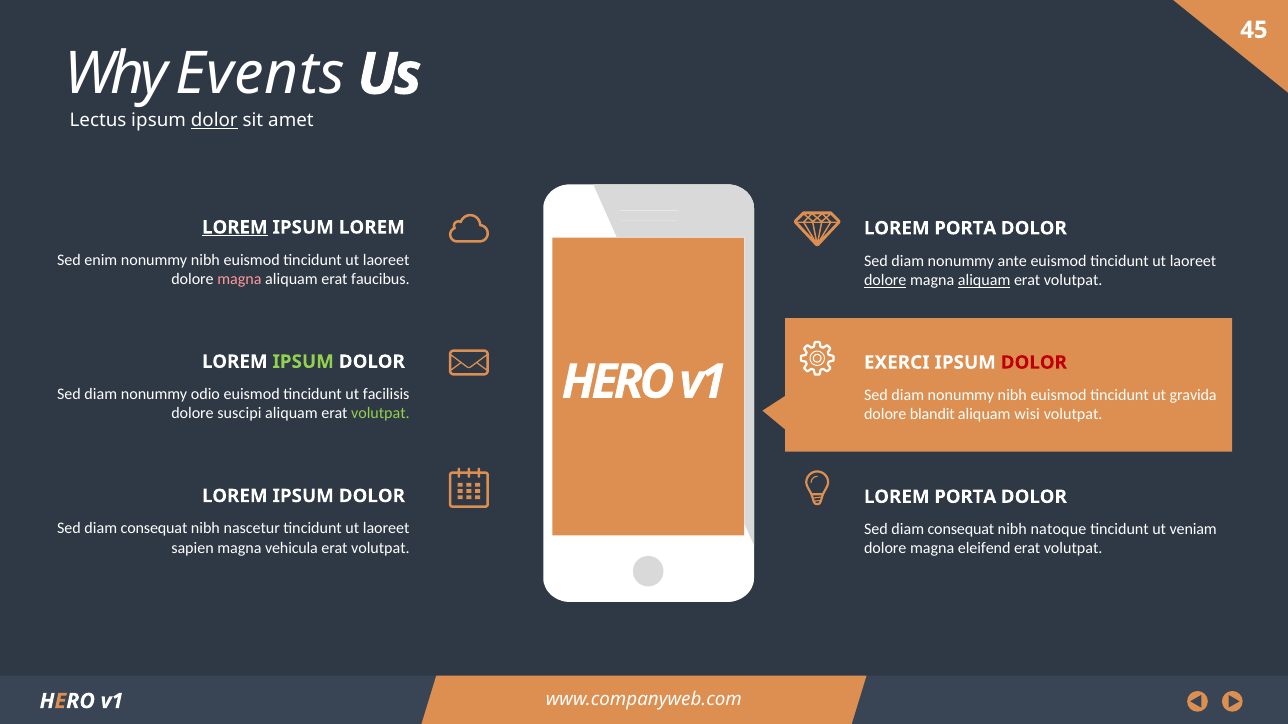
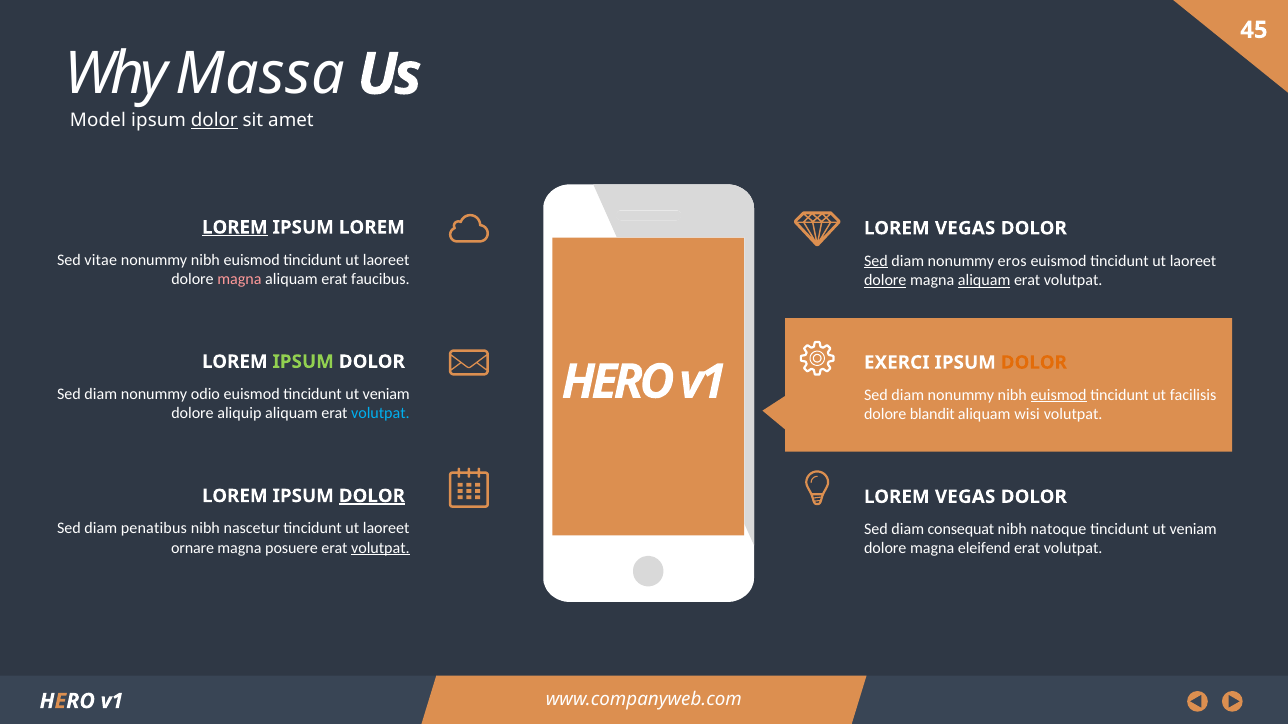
Events: Events -> Massa (260, 75)
Lectus: Lectus -> Model (98, 121)
PORTA: PORTA -> VEGAS (965, 228)
enim: enim -> vitae (101, 260)
Sed underline: none -> present (876, 261)
ante: ante -> eros (1012, 261)
DOLOR colour: red -> orange (1034, 363)
euismod tincidunt ut facilisis: facilisis -> veniam (386, 395)
euismod underline: none -> present (1059, 395)
gravida: gravida -> facilisis (1193, 395)
suscipi: suscipi -> aliquip (239, 414)
volutpat colour: light green -> light blue (380, 414)
DOLOR underline: none -> present (372, 496)
PORTA: PORTA -> VEGAS (965, 497)
consequat: consequat -> penatibus (154, 529)
sapien: sapien -> ornare (193, 548)
vehicula: vehicula -> posuere (291, 548)
volutpat underline: none -> present (380, 548)
